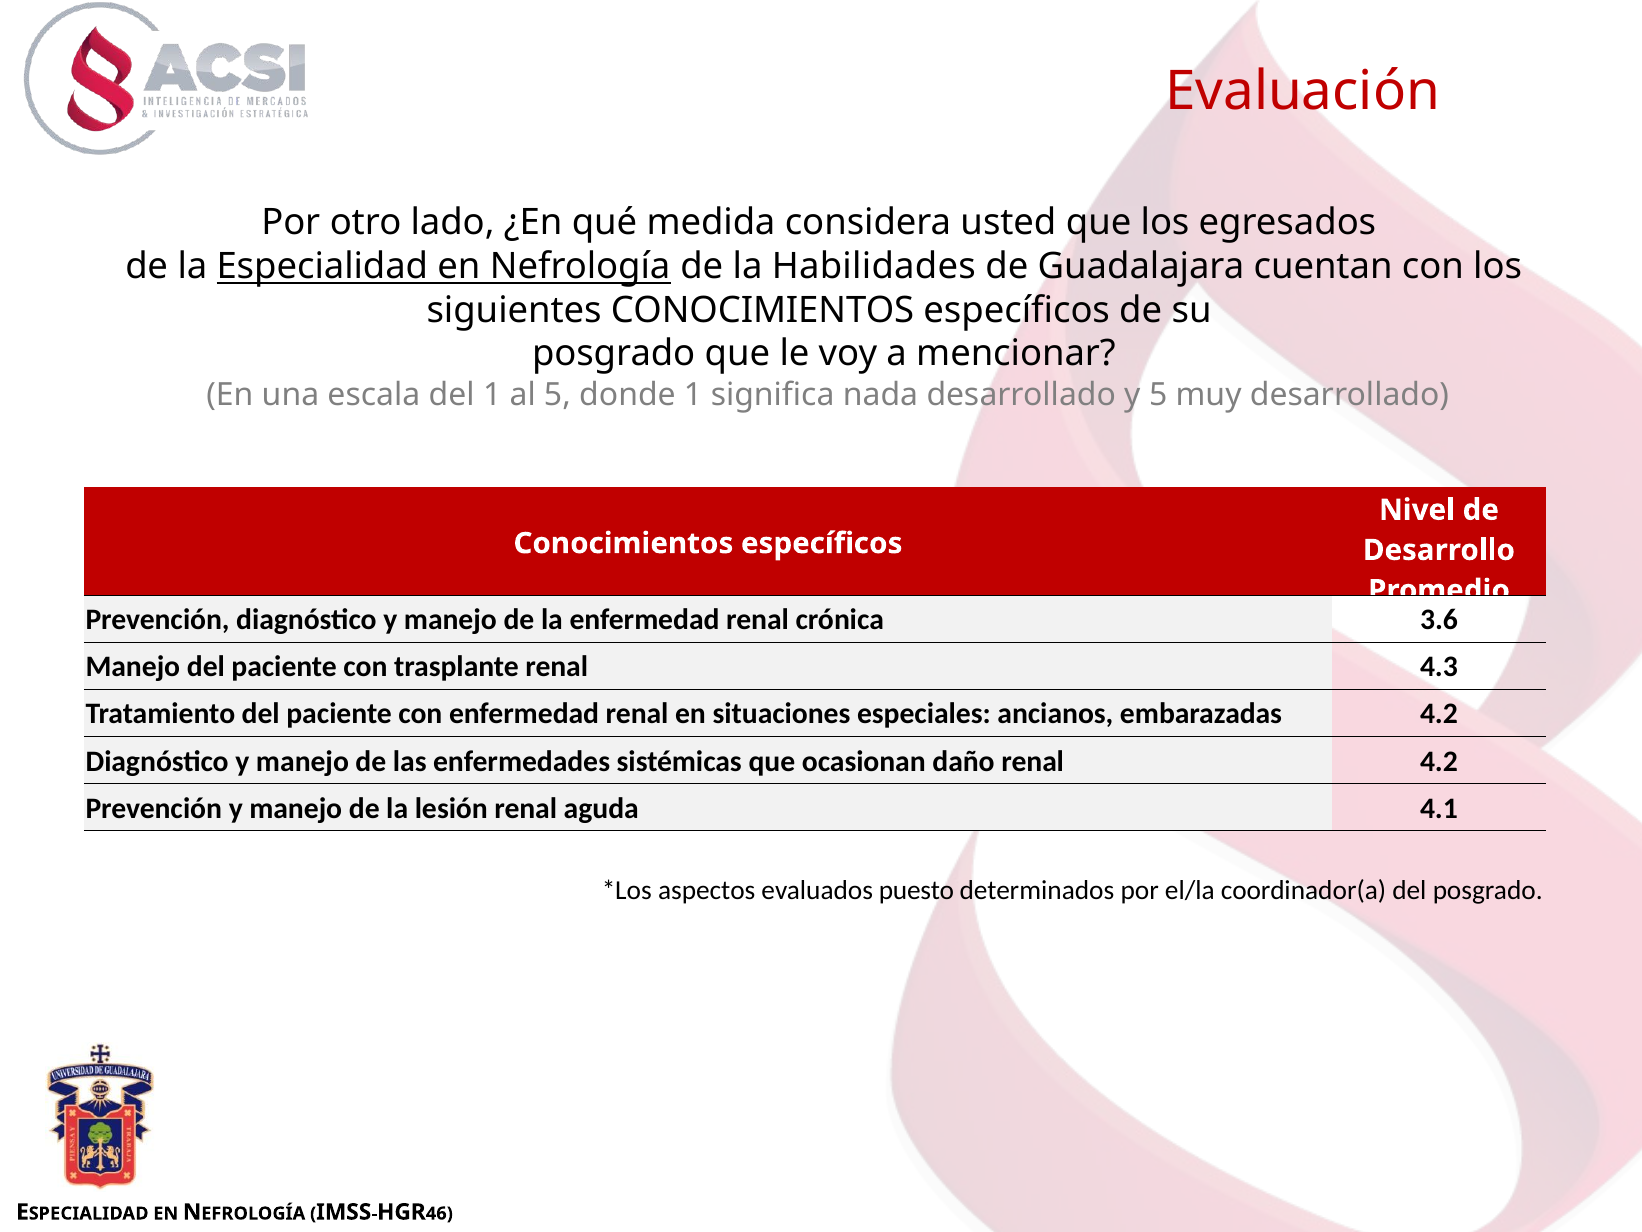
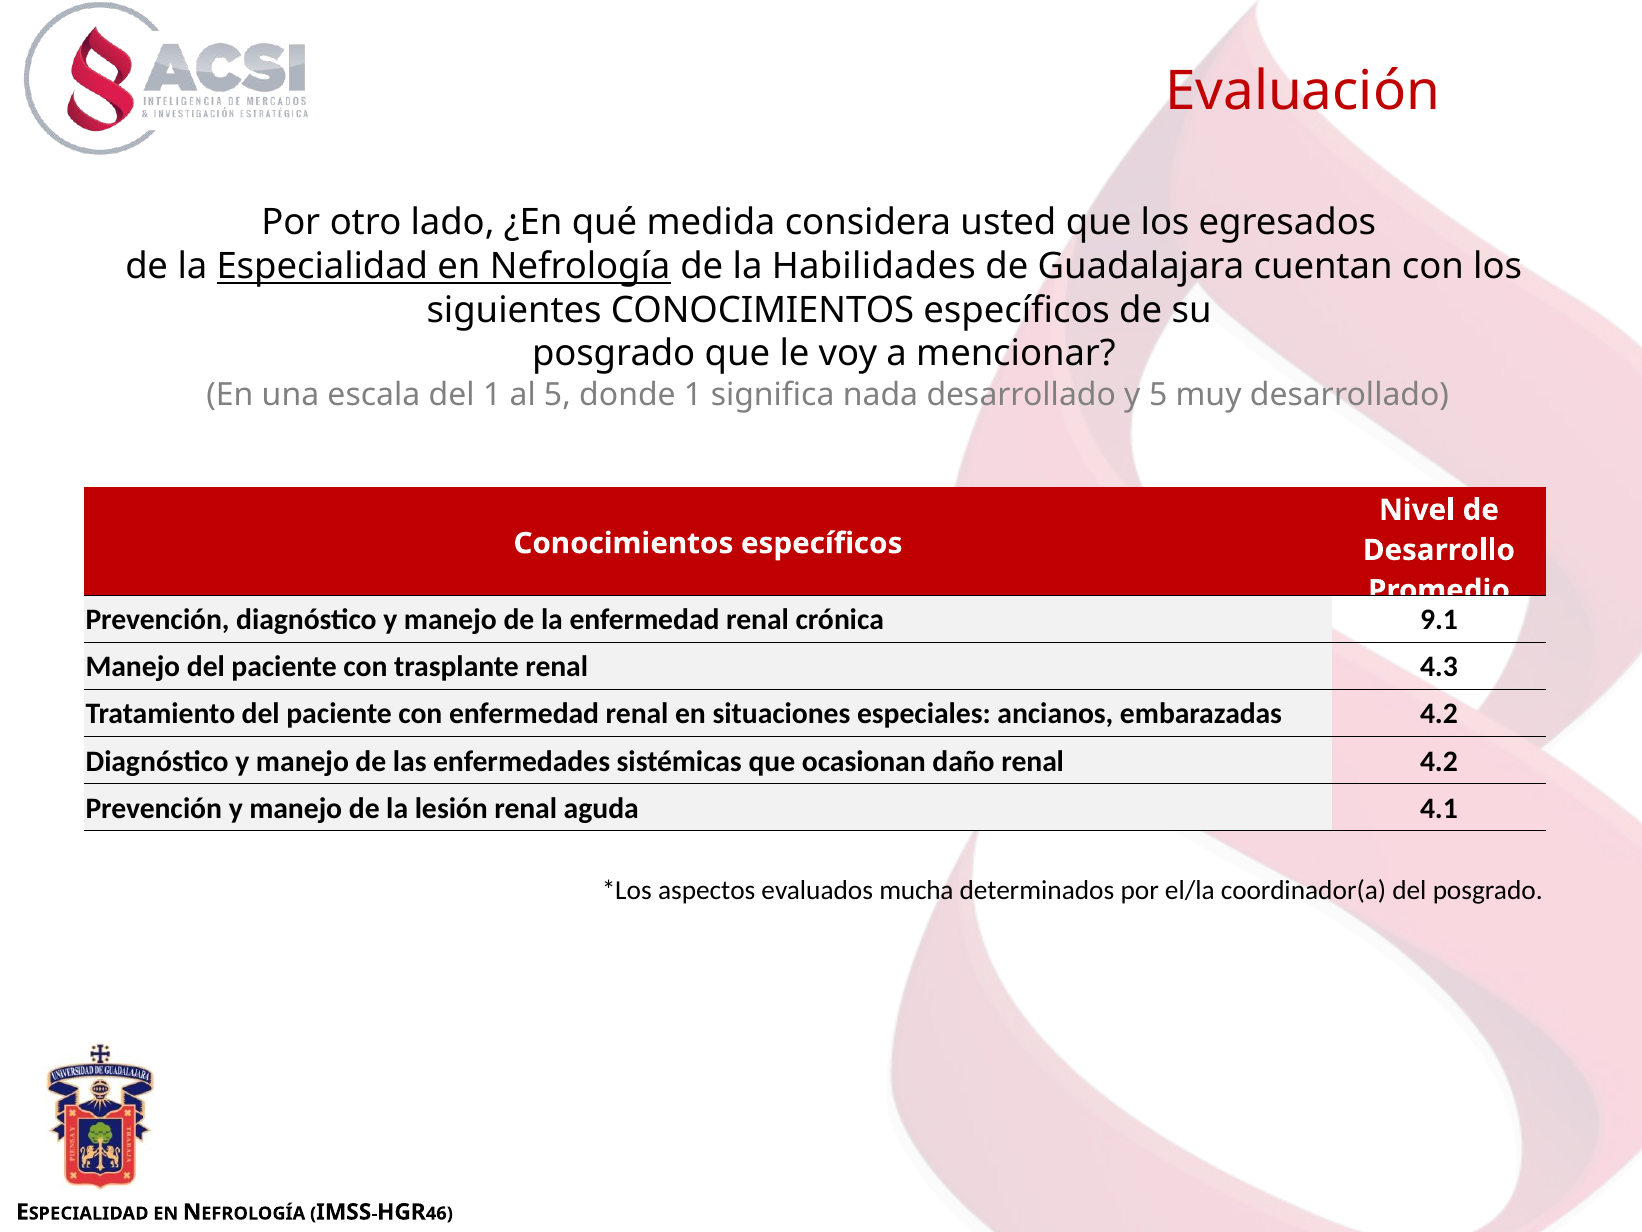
3.6: 3.6 -> 9.1 (1439, 620)
puesto: puesto -> mucha (916, 890)
